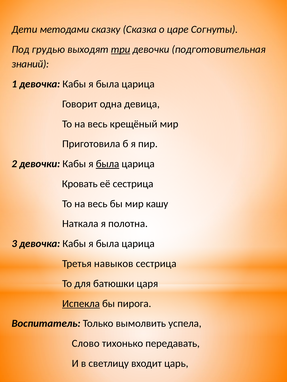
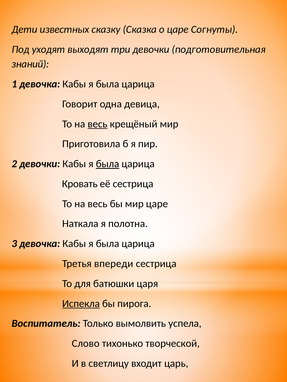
методами: методами -> известных (64, 29)
грудью: грудью -> уходят (48, 49)
три underline: present -> none (121, 49)
весь underline: none -> present (98, 124)
мир кашу: кашу -> царе (157, 204)
навыков: навыков -> впереди (114, 264)
передавать: передавать -> творческой (173, 344)
